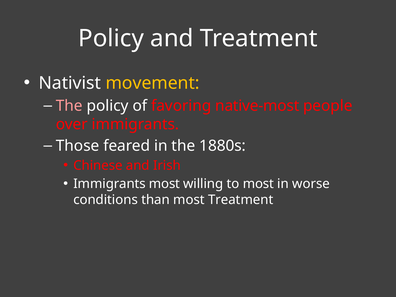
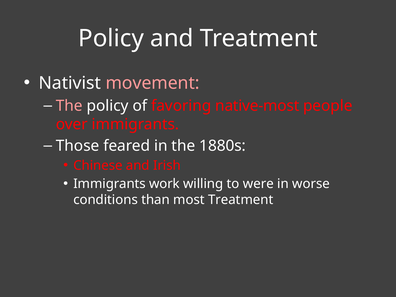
movement colour: yellow -> pink (153, 83)
Immigrants most: most -> work (164, 184)
to most: most -> were (258, 184)
